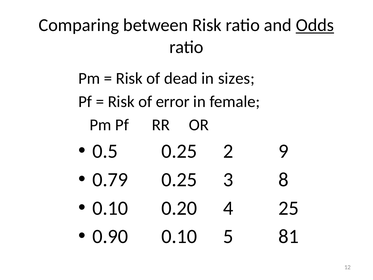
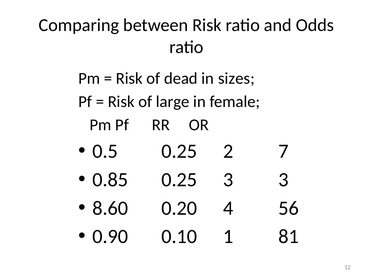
Odds underline: present -> none (315, 25)
error: error -> large (173, 101)
9: 9 -> 7 (284, 151)
0.79: 0.79 -> 0.85 (110, 180)
3 8: 8 -> 3 (284, 180)
0.10: 0.10 -> 8.60 (110, 208)
25: 25 -> 56 (289, 208)
5: 5 -> 1 (228, 236)
